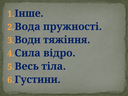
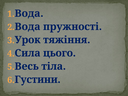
Інше: Інше -> Вода (29, 13)
Води: Води -> Урок (28, 40)
відро: відро -> цього (59, 53)
